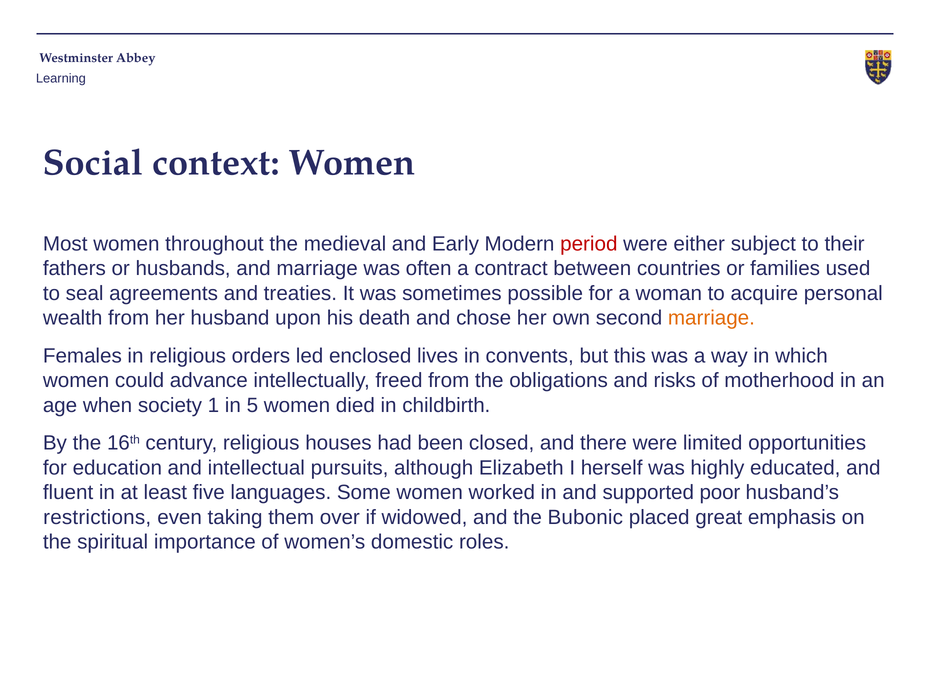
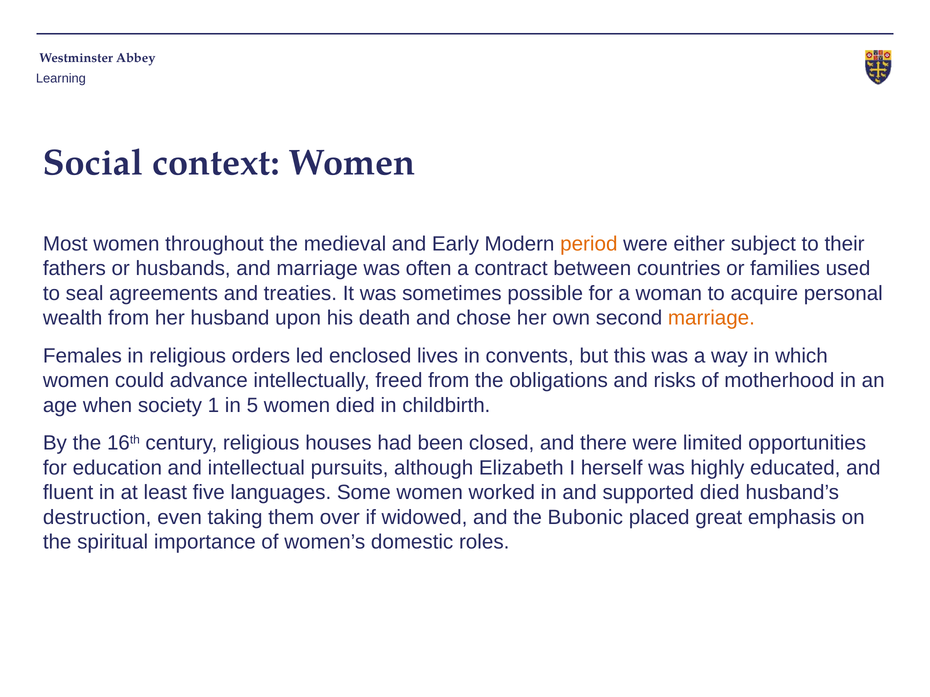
period colour: red -> orange (589, 244)
supported poor: poor -> died (720, 493)
restrictions: restrictions -> destruction (97, 518)
